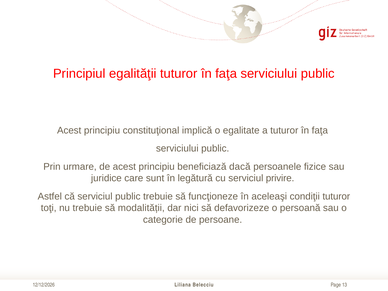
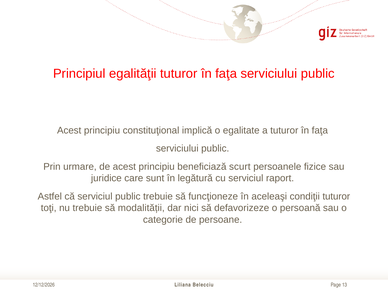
dacă: dacă -> scurt (240, 167)
privire: privire -> raport (280, 178)
